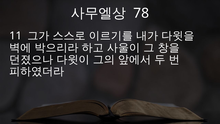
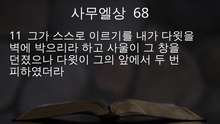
78: 78 -> 68 (141, 13)
